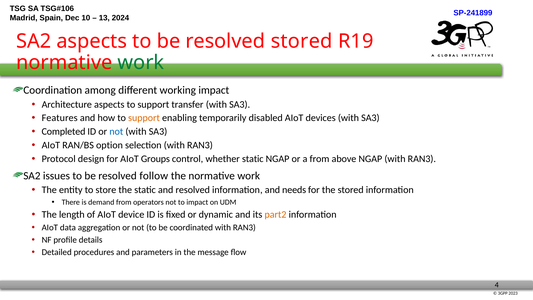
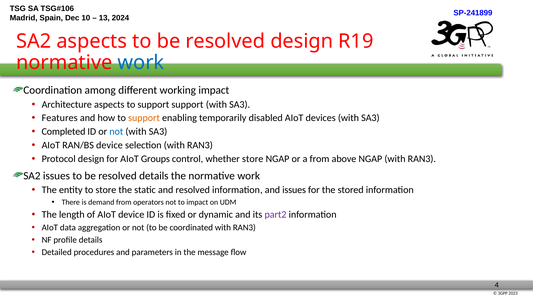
resolved stored: stored -> design (302, 41)
work colour: green -> blue (141, 63)
support transfer: transfer -> support (187, 104)
RAN/BS option: option -> device (109, 145)
whether static: static -> store (253, 159)
resolved follow: follow -> details (154, 176)
and needs: needs -> issues (294, 190)
part2 colour: orange -> purple (275, 215)
